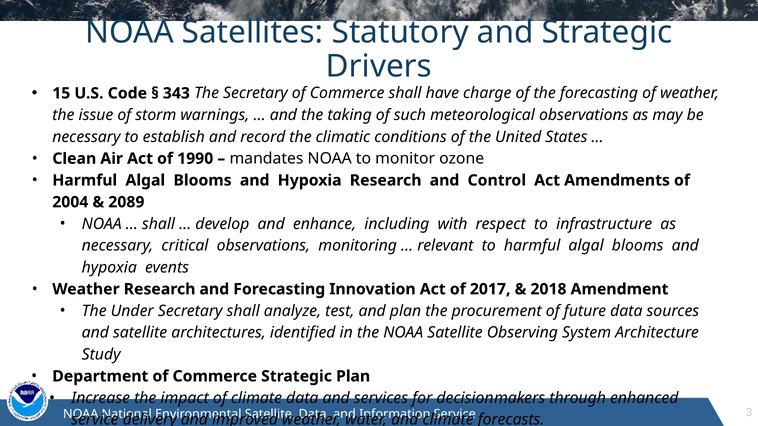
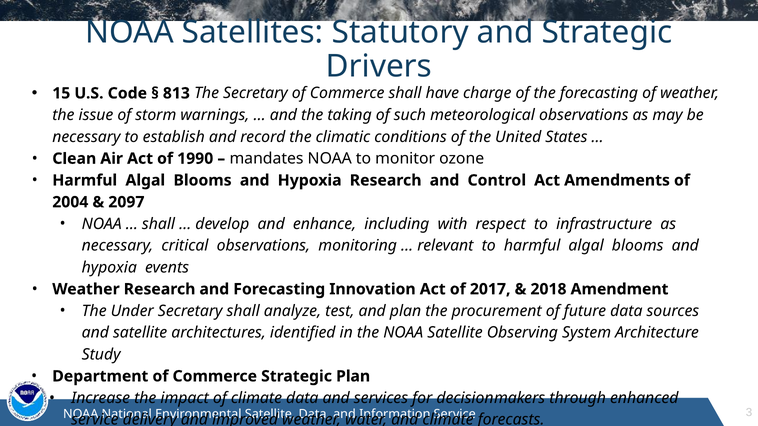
343: 343 -> 813 (176, 93)
2089: 2089 -> 2097 (126, 202)
